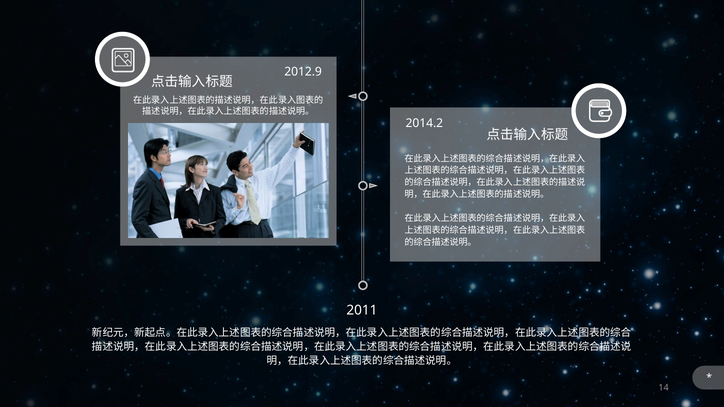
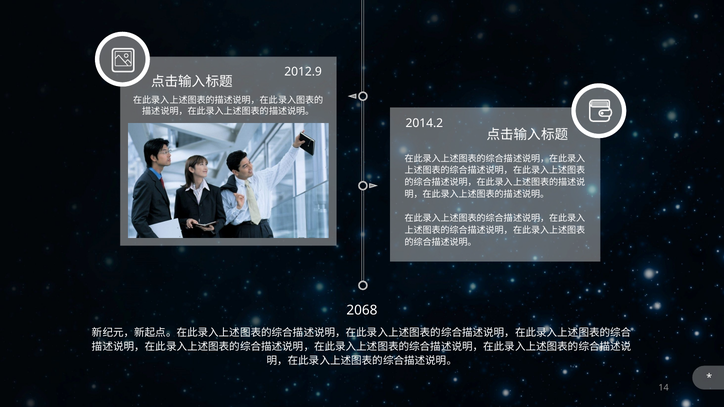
2011: 2011 -> 2068 (362, 310)
